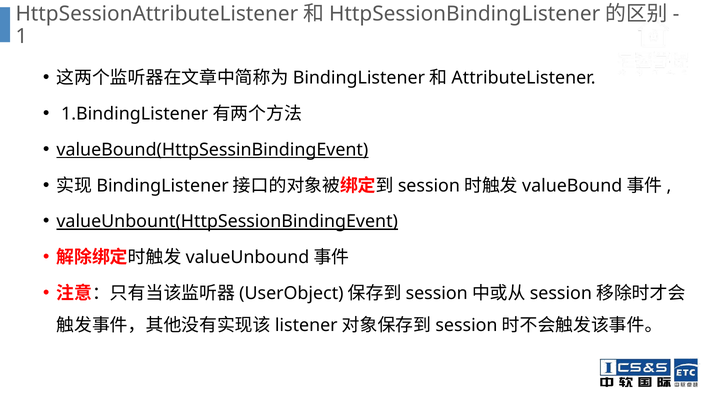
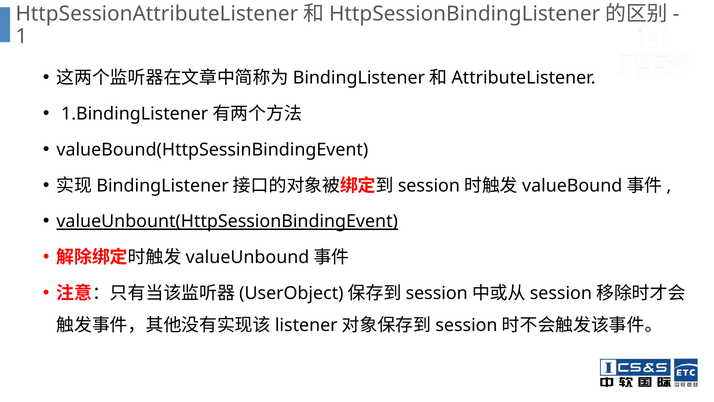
valueBound(HttpSessinBindingEvent underline: present -> none (212, 150)
